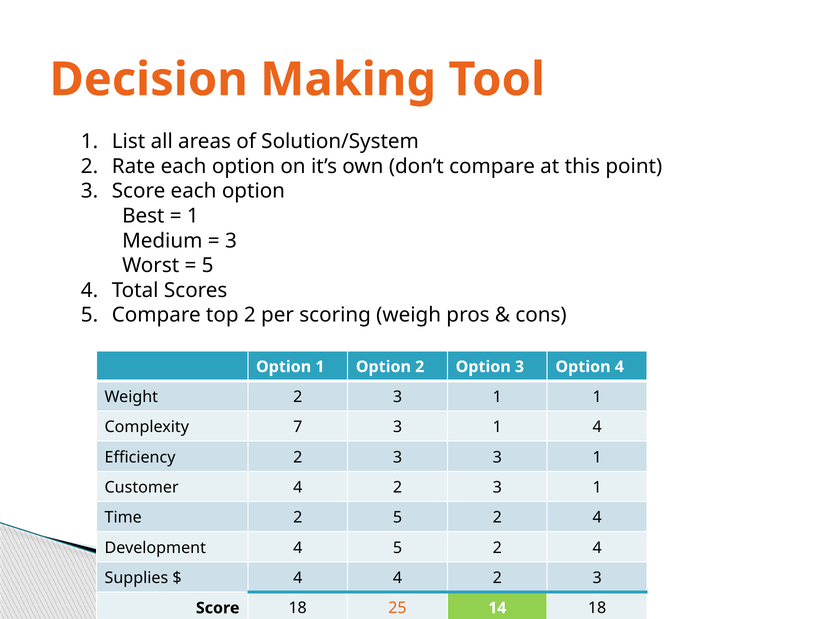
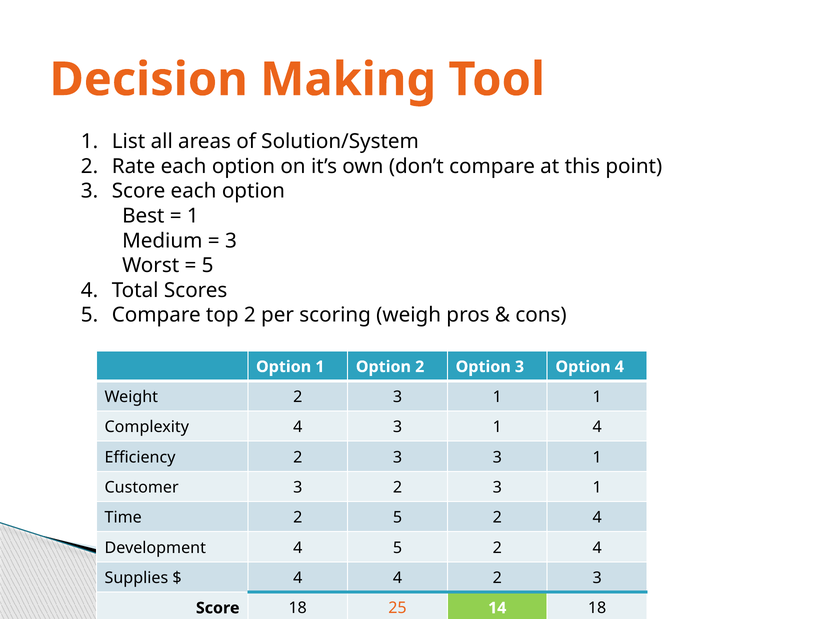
Complexity 7: 7 -> 4 (298, 427)
Customer 4: 4 -> 3 (298, 488)
